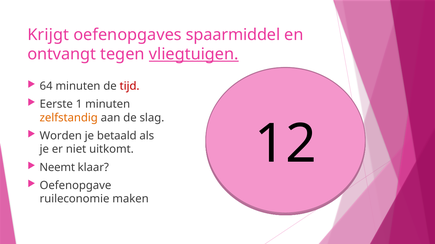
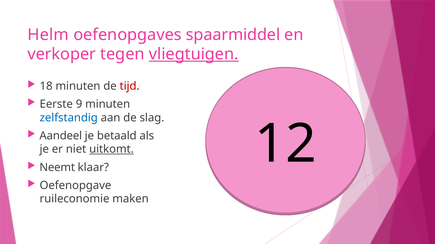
Krijgt: Krijgt -> Helm (48, 35)
ontvangt: ontvangt -> verkoper (62, 54)
64: 64 -> 18 (46, 86)
1: 1 -> 9 (79, 104)
zelfstandig colour: orange -> blue (69, 118)
Worden: Worden -> Aandeel (61, 136)
uitkomt underline: none -> present (111, 150)
